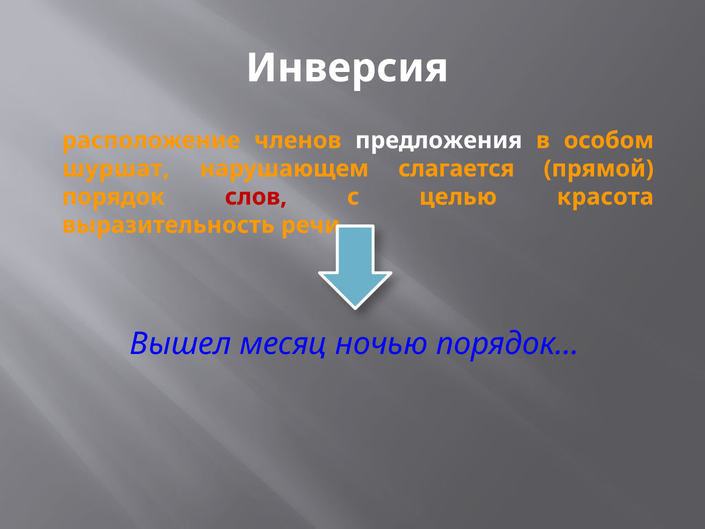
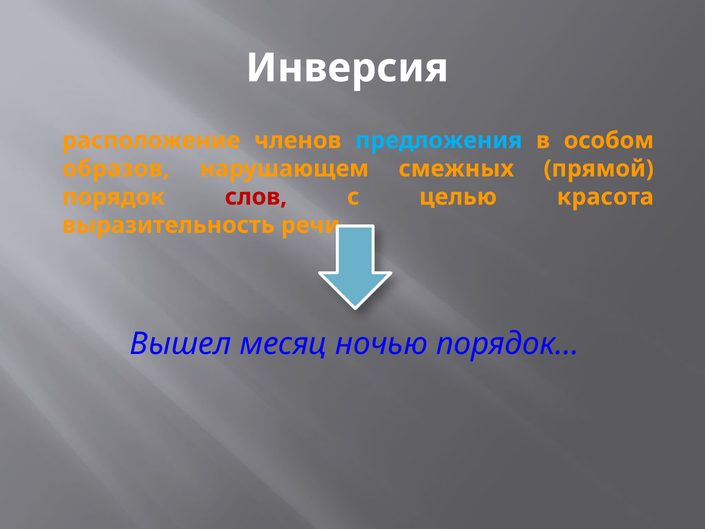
предложения colour: white -> light blue (439, 140)
шуршат: шуршат -> образов (116, 169)
слагается: слагается -> смежных (456, 169)
